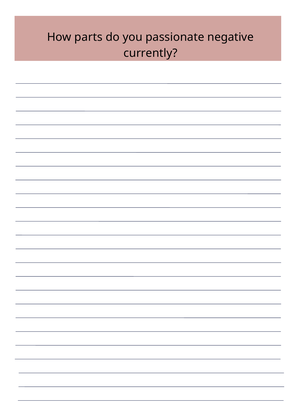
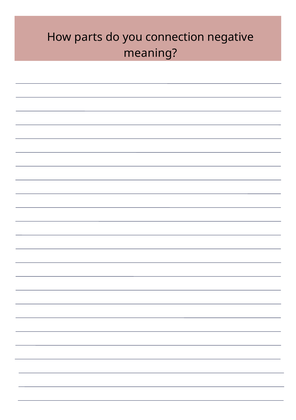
passionate: passionate -> connection (175, 37)
currently: currently -> meaning (150, 53)
